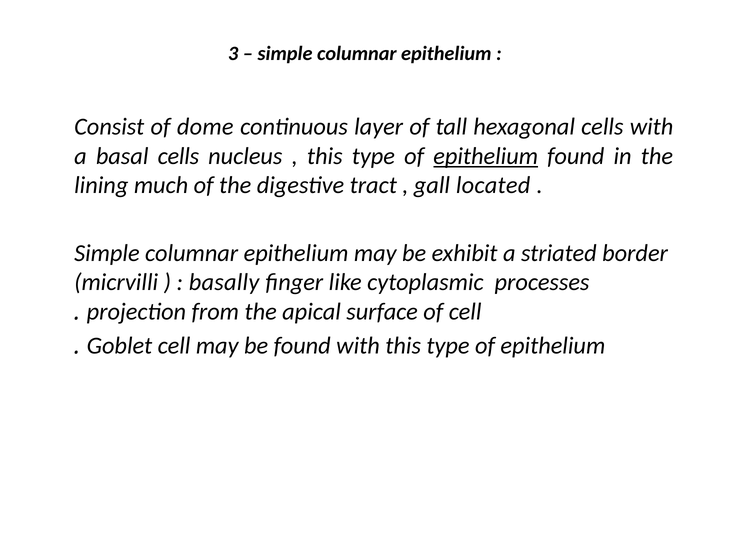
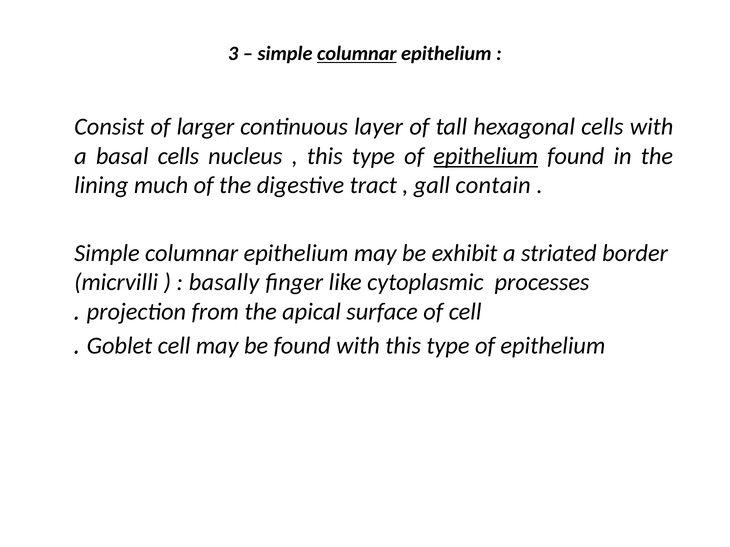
columnar underline: none -> present (357, 54)
dome: dome -> larger (205, 127)
located: located -> contain (493, 185)
